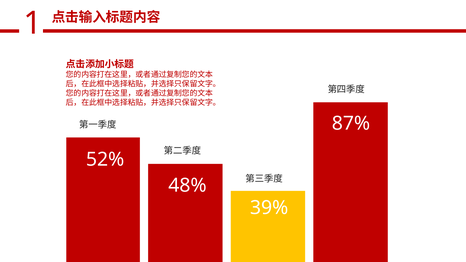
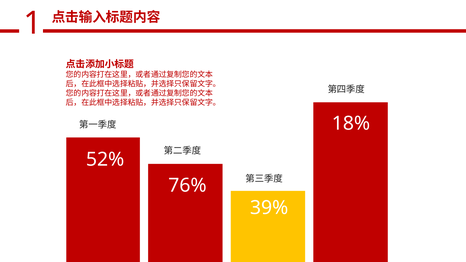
87%: 87% -> 18% (351, 123)
48%: 48% -> 76% (187, 186)
